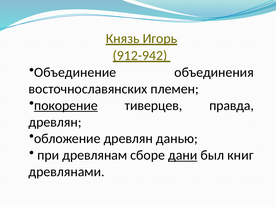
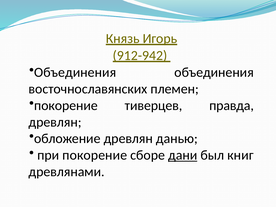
Объединение: Объединение -> Объединения (75, 72)
покорение underline: present -> none (66, 106)
при древлянам: древлянам -> покорение (95, 155)
